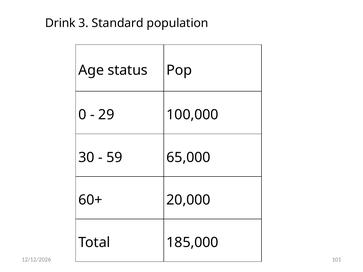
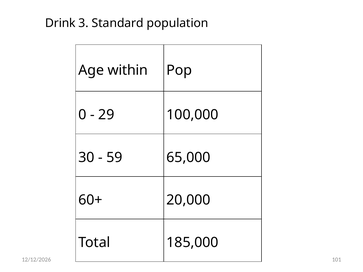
status: status -> within (128, 70)
